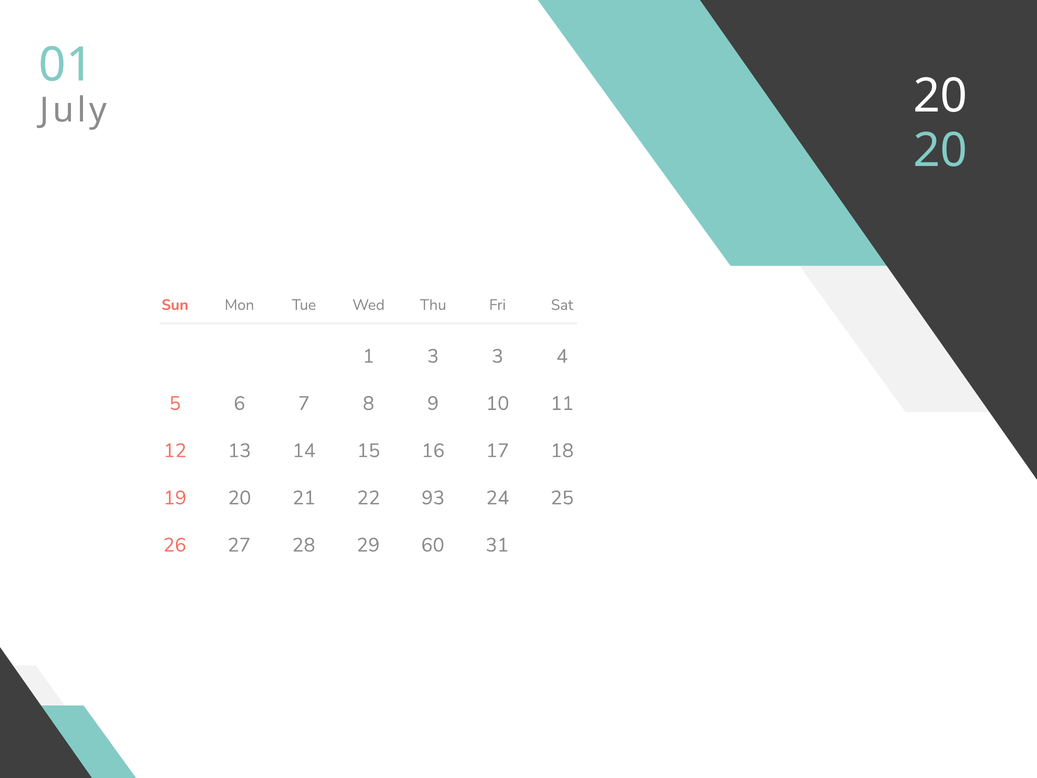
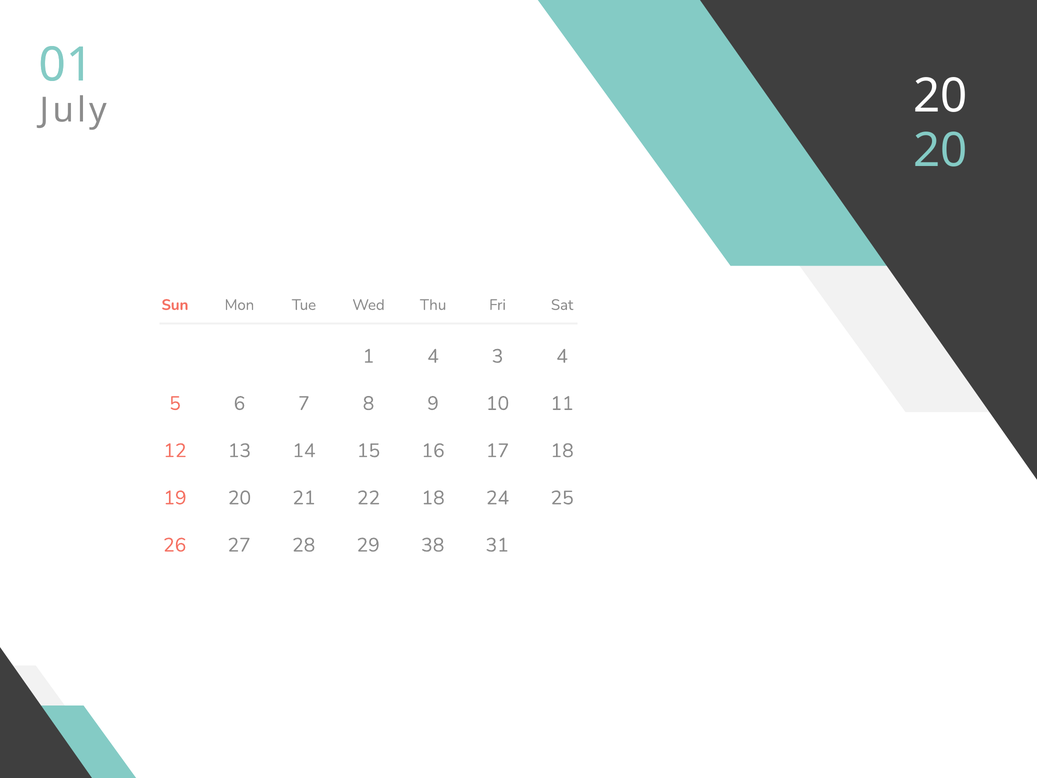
1 3: 3 -> 4 (433, 356)
22 93: 93 -> 18 (433, 498)
60: 60 -> 38 (433, 545)
